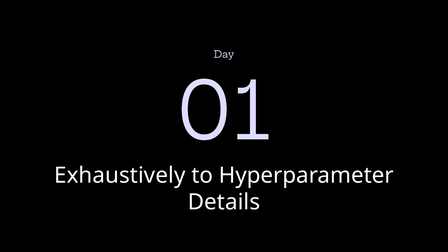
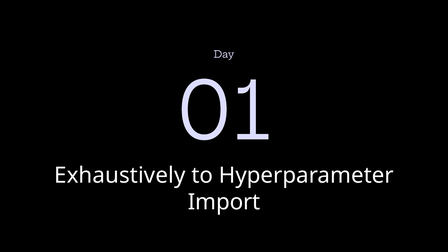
Details: Details -> Import (224, 202)
